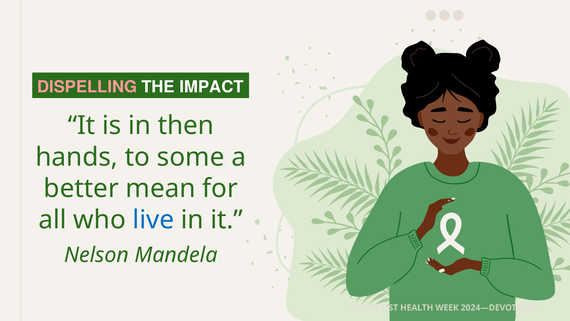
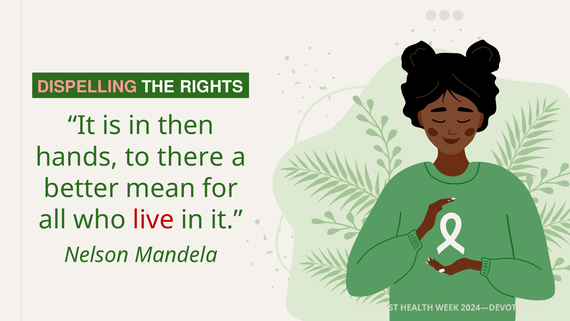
IMPACT: IMPACT -> RIGHTS (211, 87)
some: some -> there (191, 157)
live colour: blue -> red (153, 220)
